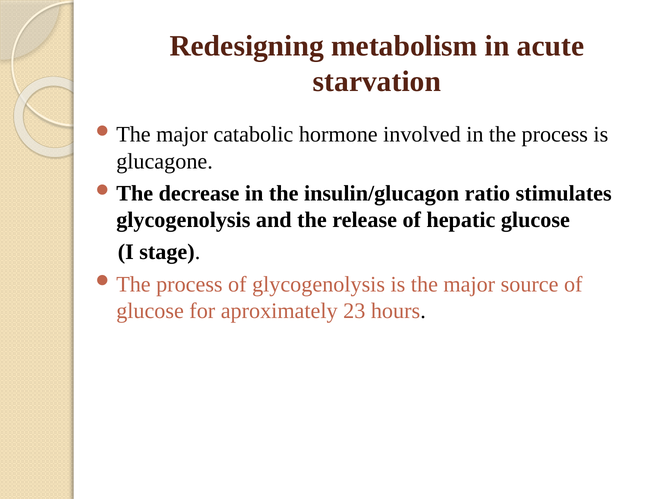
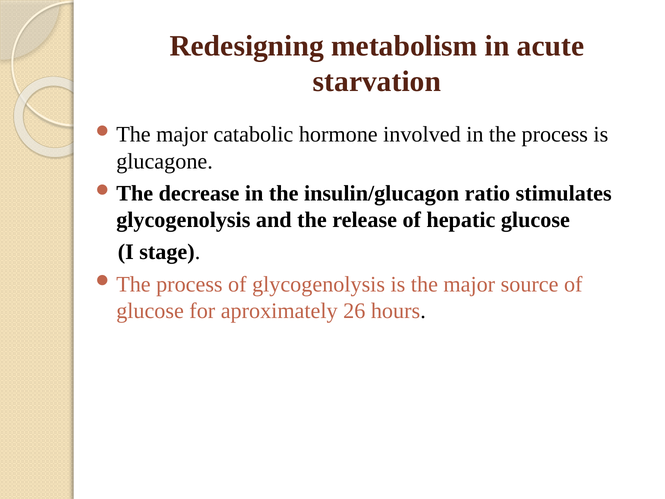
23: 23 -> 26 (354, 311)
